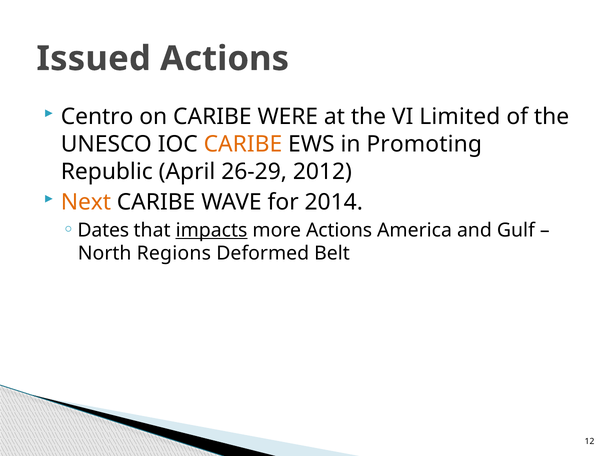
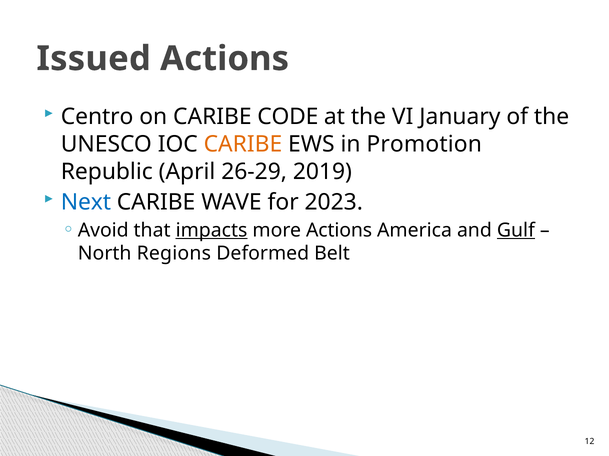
WERE: WERE -> CODE (288, 117)
Limited: Limited -> January (460, 117)
Promoting: Promoting -> Promotion (424, 144)
2012: 2012 -> 2019 (322, 172)
Next colour: orange -> blue (86, 203)
2014: 2014 -> 2023 (334, 203)
Dates: Dates -> Avoid (103, 231)
Gulf underline: none -> present (516, 231)
